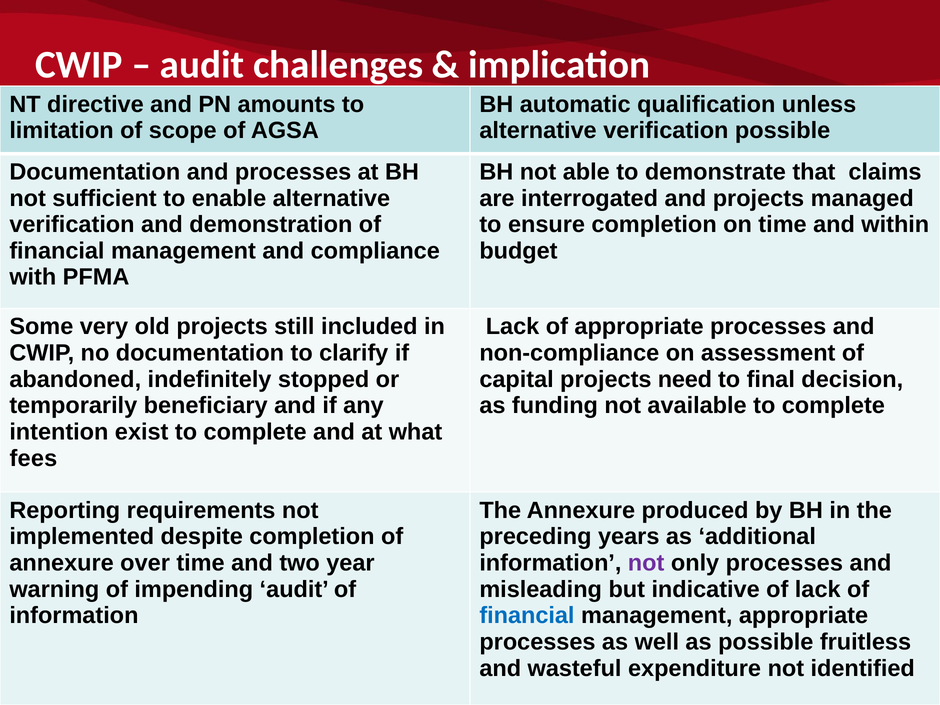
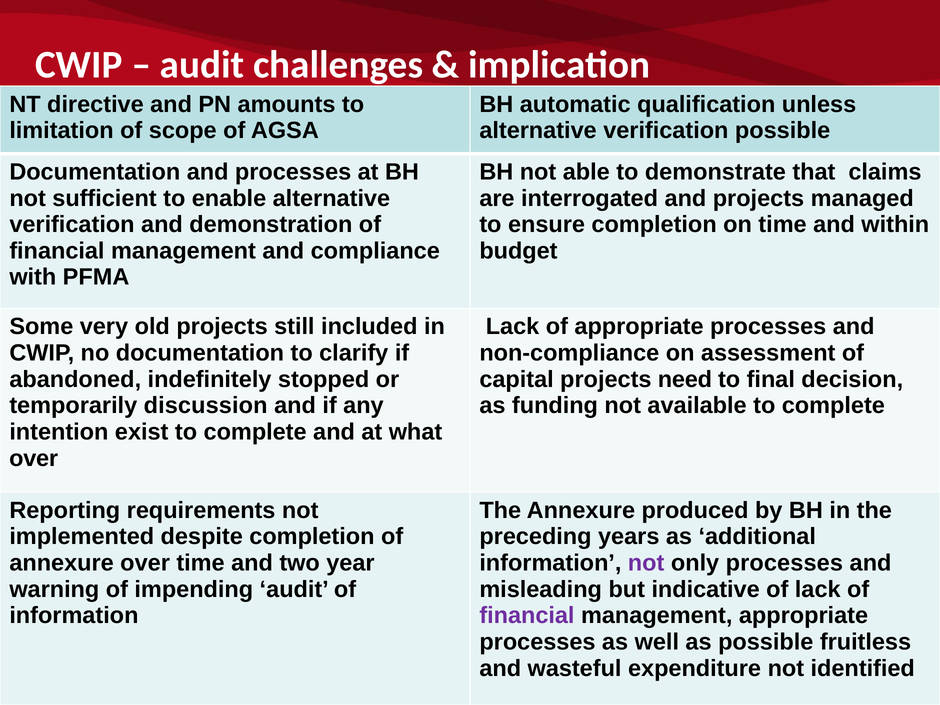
beneficiary: beneficiary -> discussion (206, 406)
fees: fees -> over (34, 458)
financial colour: blue -> purple (527, 616)
